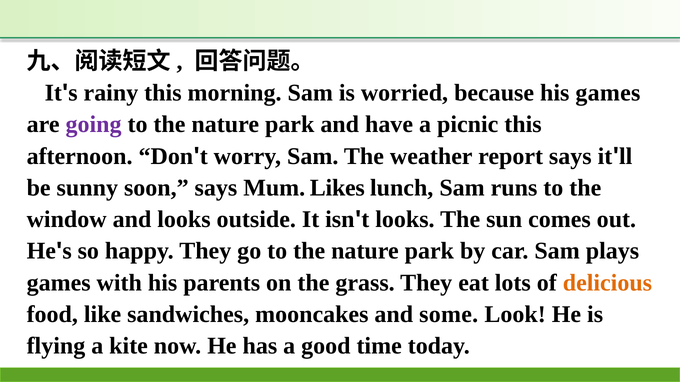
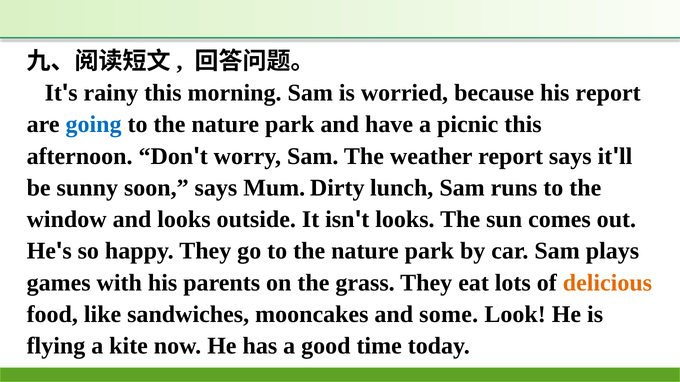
his games: games -> report (608, 93)
going colour: purple -> blue (94, 125)
Likes: Likes -> Dirty (337, 188)
